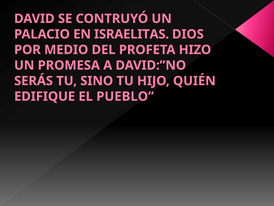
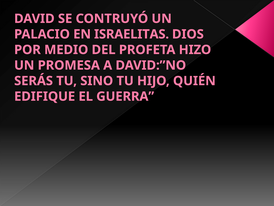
PUEBLO: PUEBLO -> GUERRA (125, 96)
